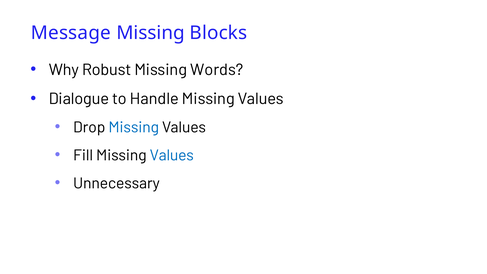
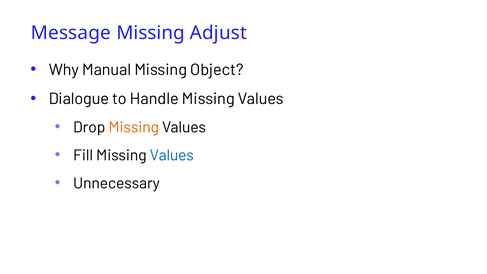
Blocks: Blocks -> Adjust (218, 33)
Robust: Robust -> Manual (107, 70)
Words: Words -> Object (217, 70)
Missing colour: blue -> orange (134, 127)
